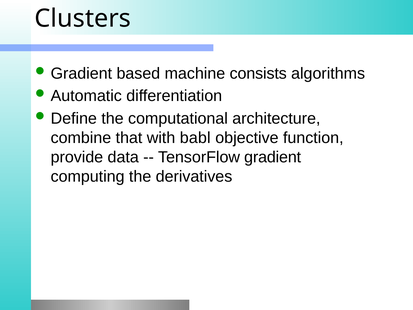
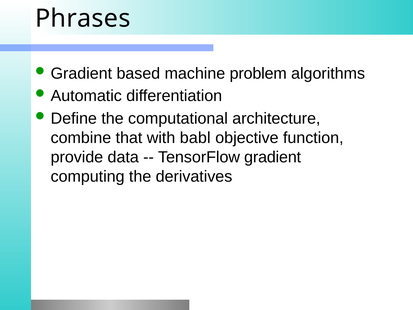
Clusters: Clusters -> Phrases (83, 18)
consists: consists -> problem (258, 73)
